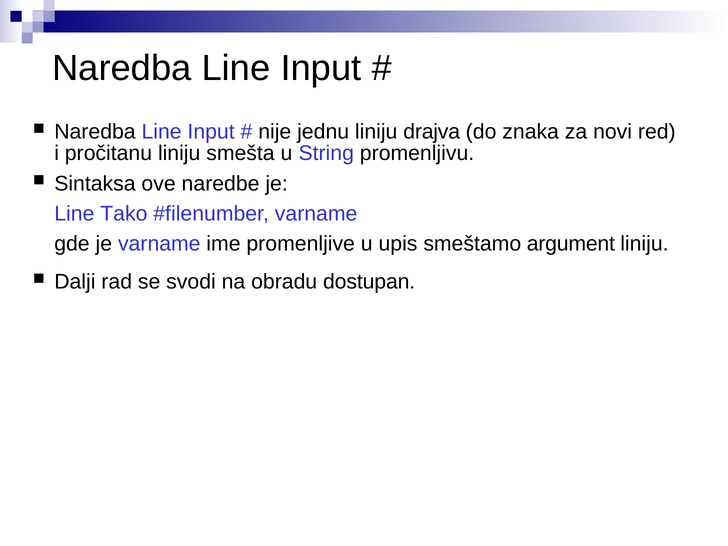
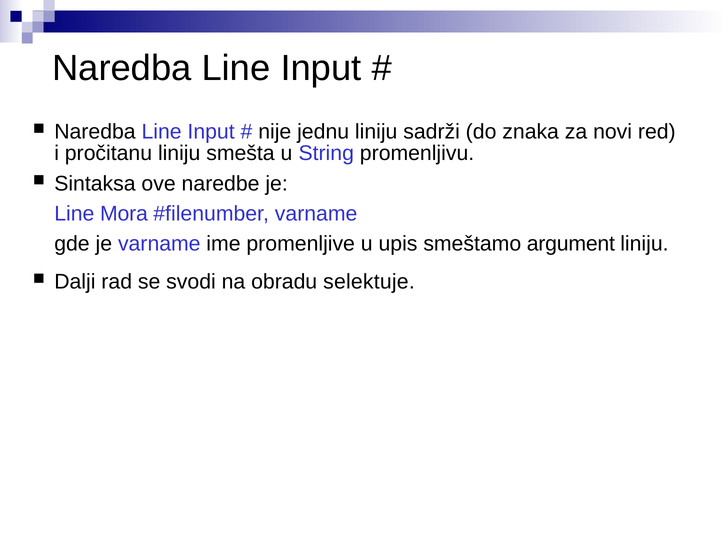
drajva: drajva -> sadrži (432, 132)
Tako: Tako -> Mora (124, 214)
dostupan: dostupan -> selektuje (369, 282)
